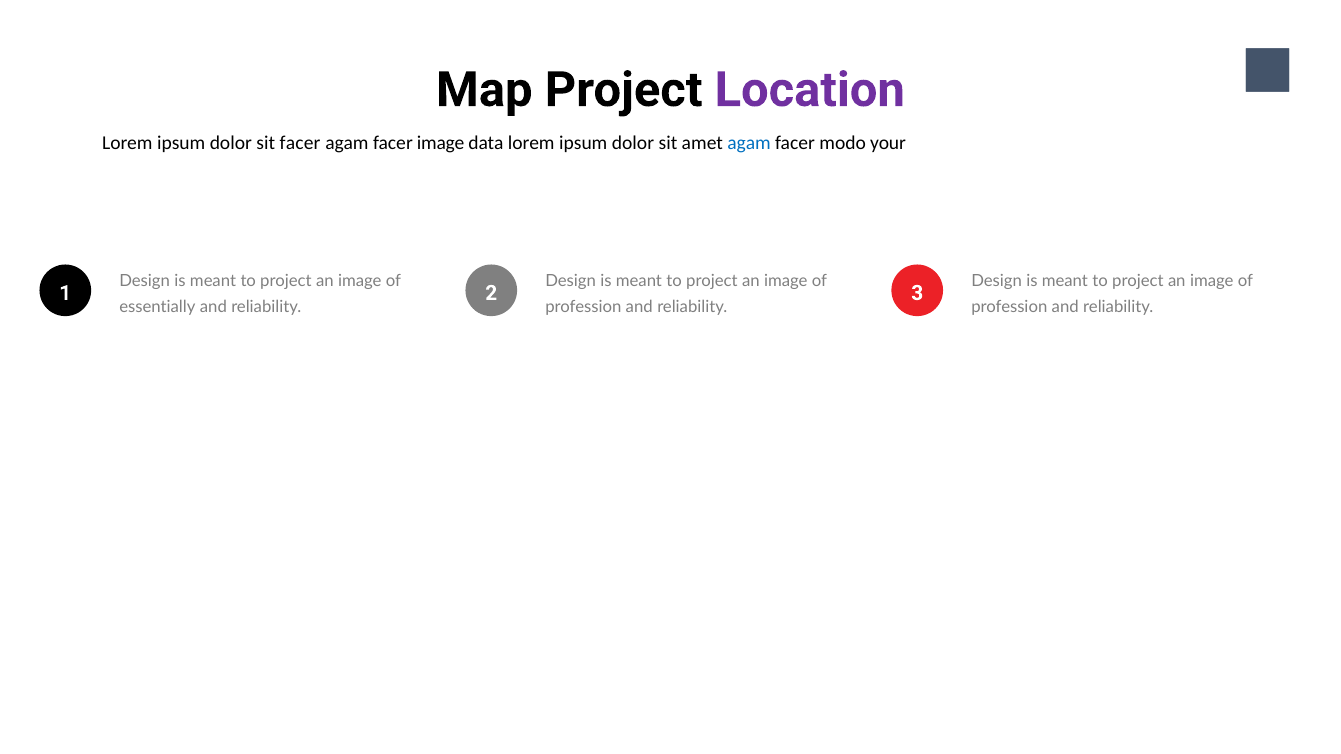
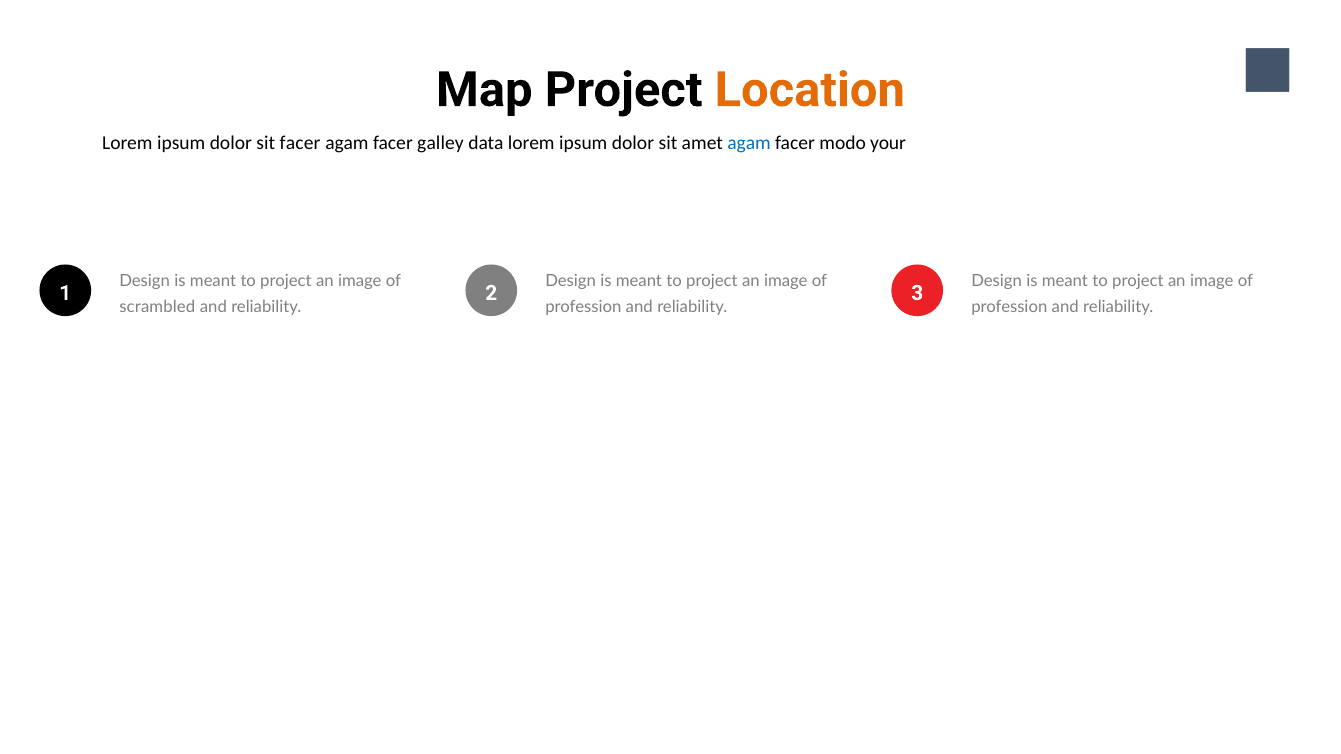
Location colour: purple -> orange (810, 90)
facer image: image -> galley (441, 143)
essentially: essentially -> scrambled (157, 307)
